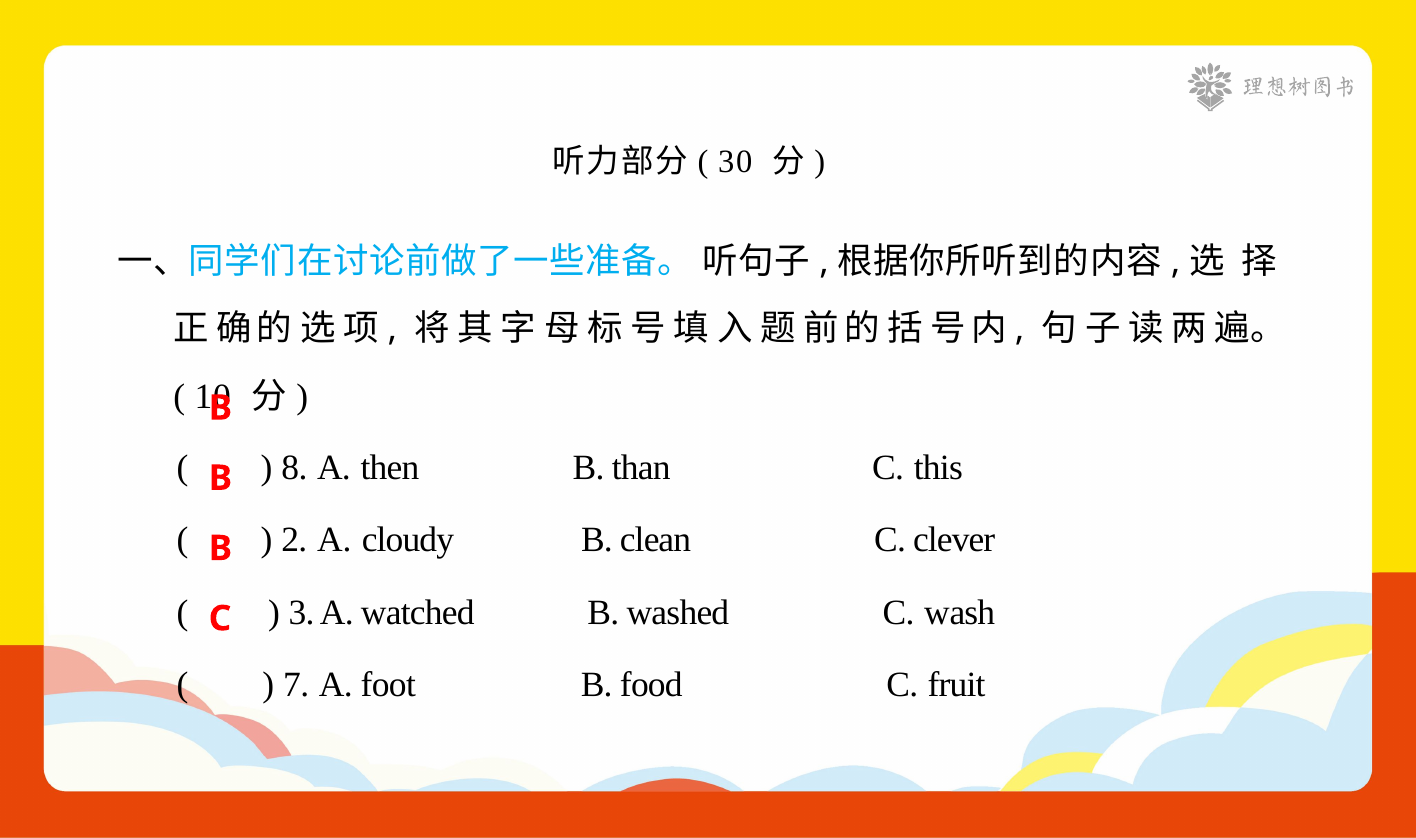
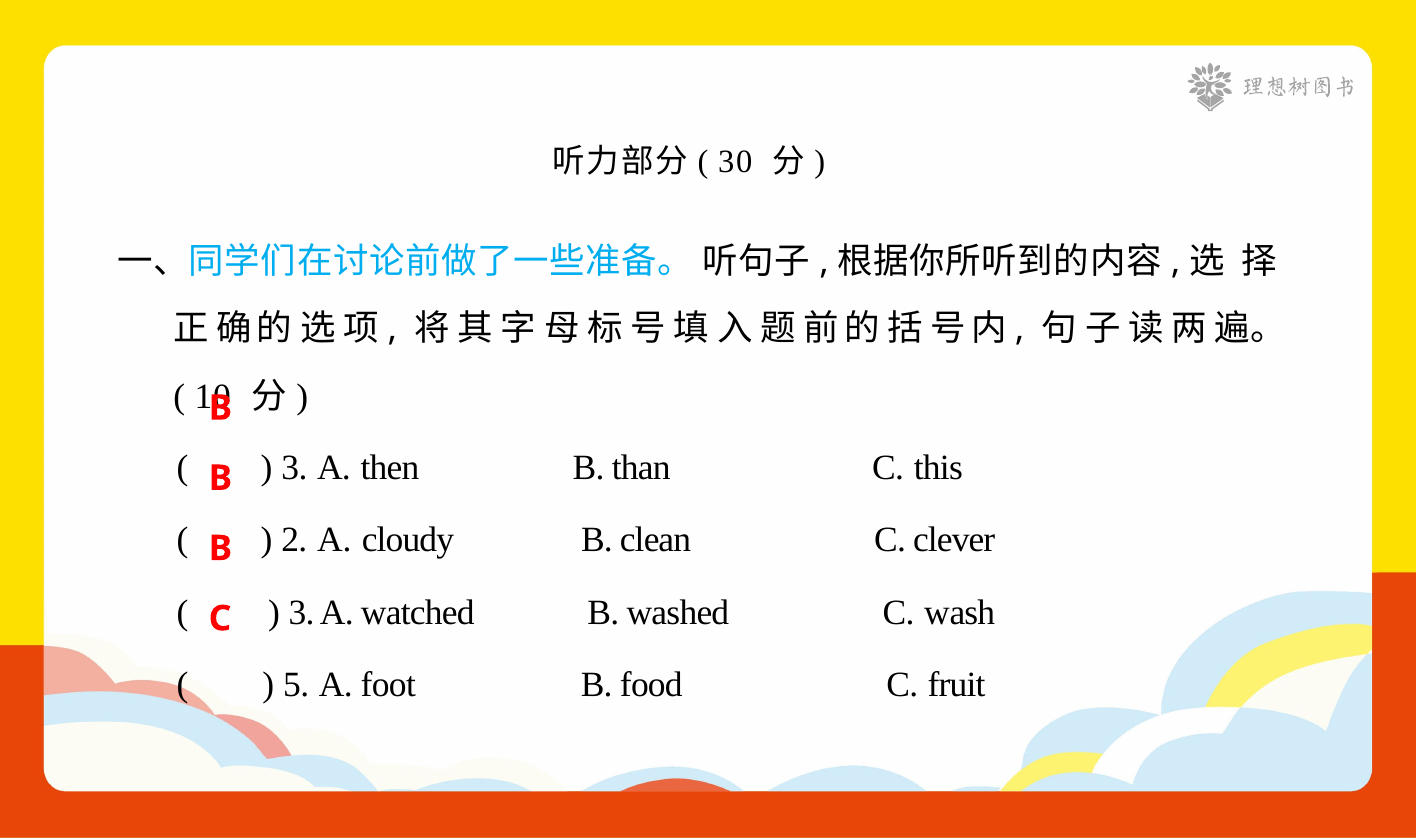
8: 8 -> 3 (294, 468)
7: 7 -> 5 (296, 684)
